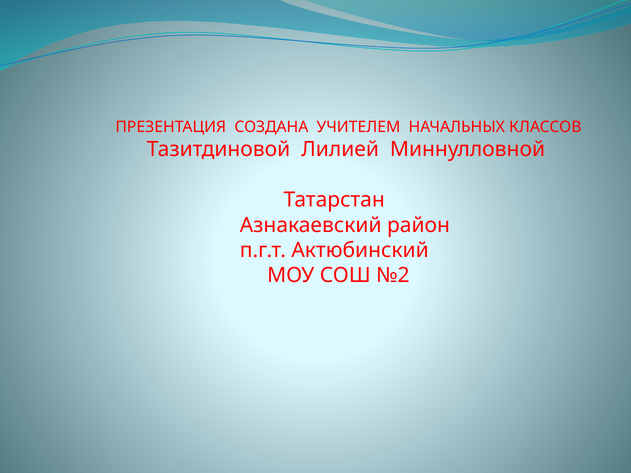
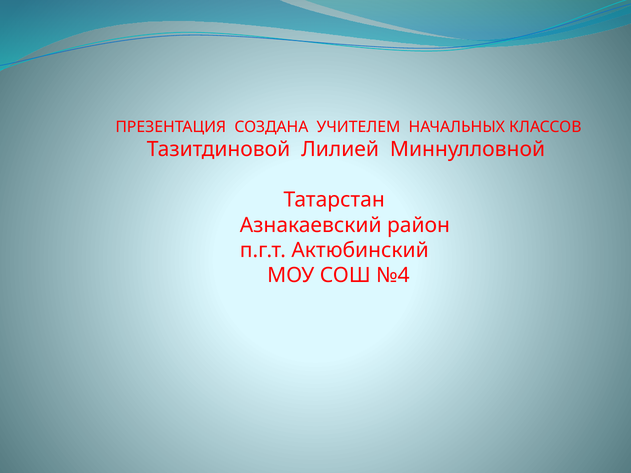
№2: №2 -> №4 (393, 276)
